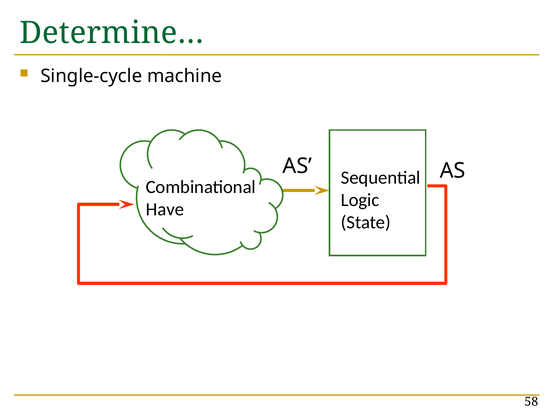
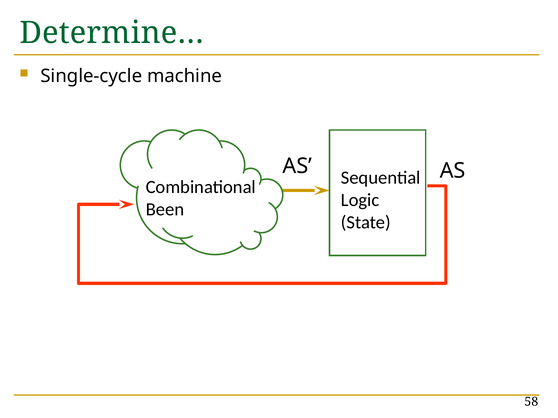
Have: Have -> Been (165, 210)
